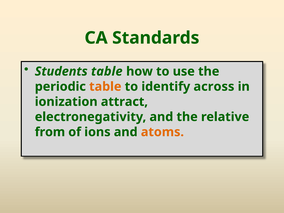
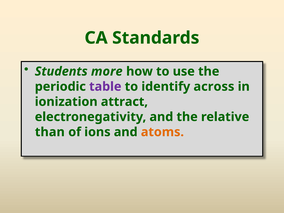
Students table: table -> more (107, 71)
table colour: orange -> purple (105, 87)
from: from -> than (50, 132)
